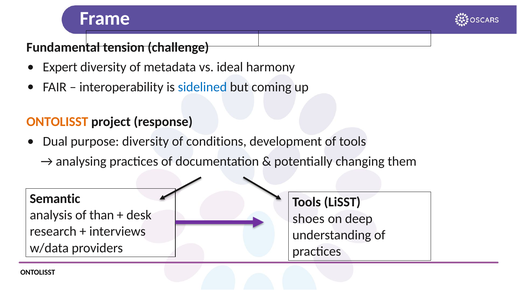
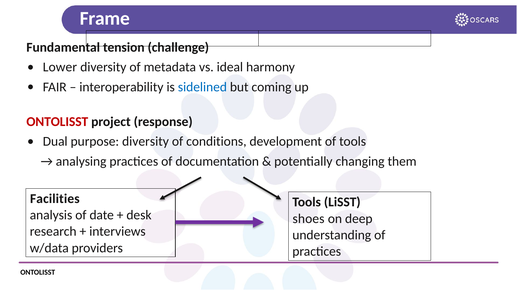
Expert: Expert -> Lower (60, 67)
ONTOLISST colour: orange -> red (57, 121)
Semantic: Semantic -> Facilities (55, 199)
than: than -> date (102, 215)
